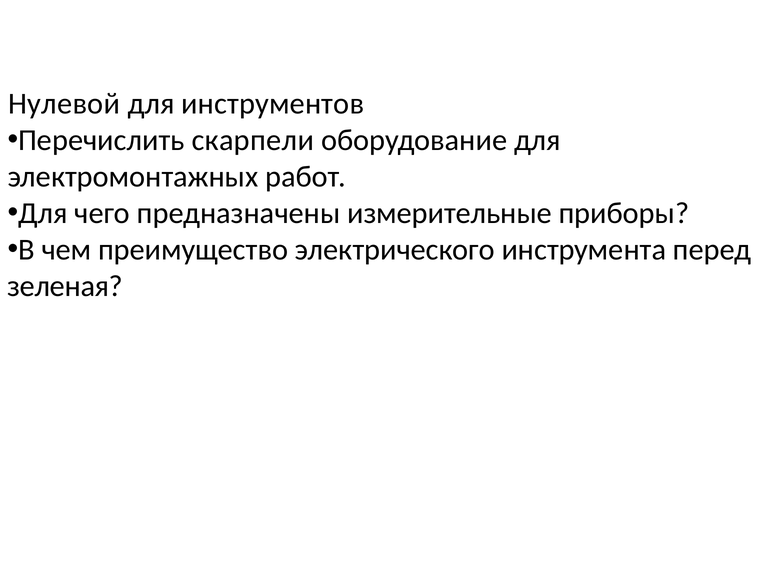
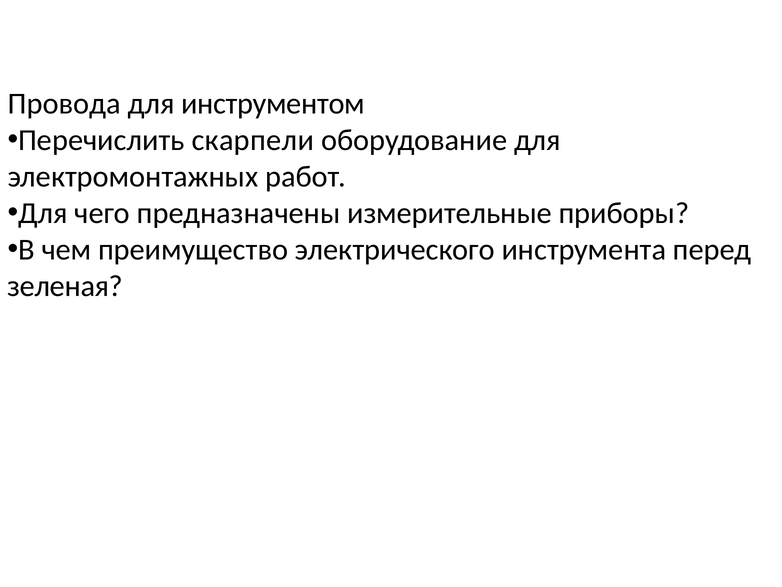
Нулевой: Нулевой -> Провода (64, 104)
инструментов: инструментов -> инструментом (273, 104)
